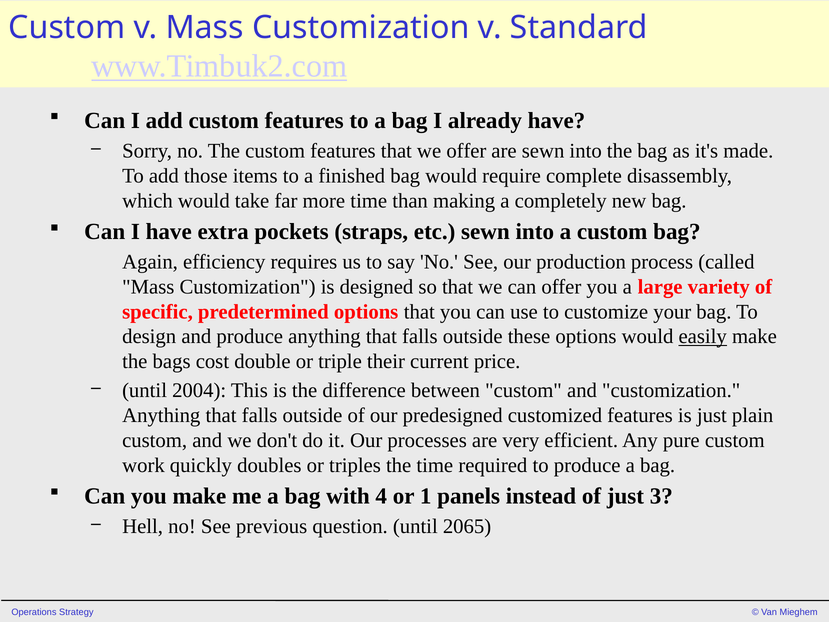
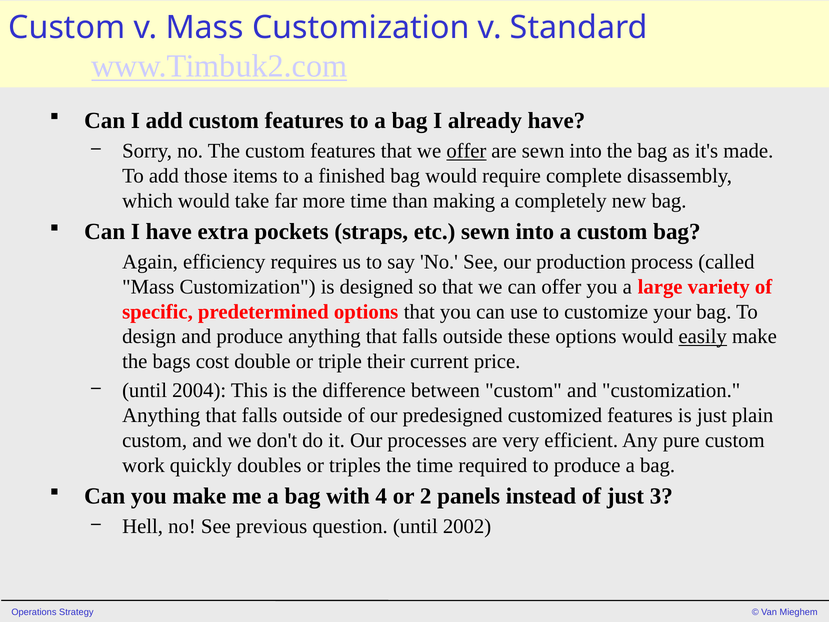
offer underline: none -> present (466, 151)
1: 1 -> 2 (426, 496)
2065: 2065 -> 2002 (467, 526)
